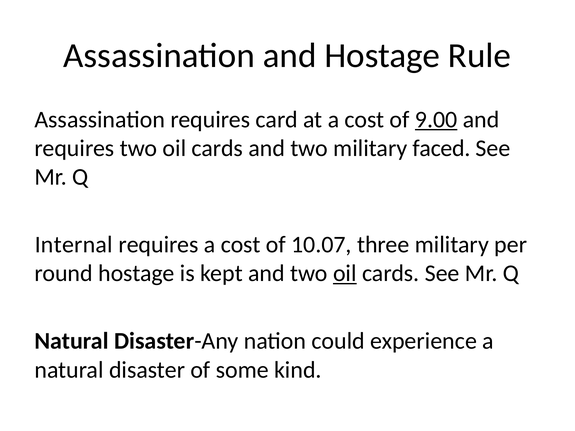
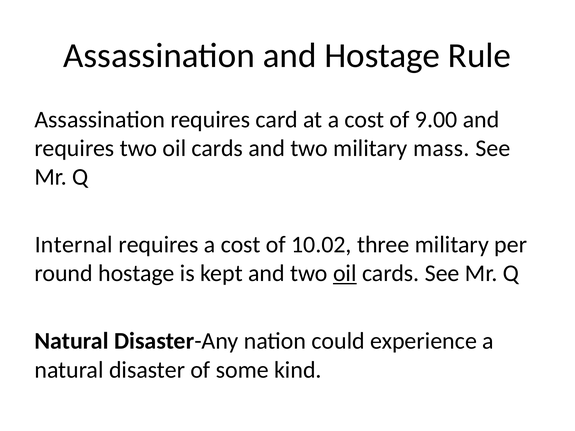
9.00 underline: present -> none (436, 120)
faced: faced -> mass (441, 148)
10.07: 10.07 -> 10.02 (321, 245)
